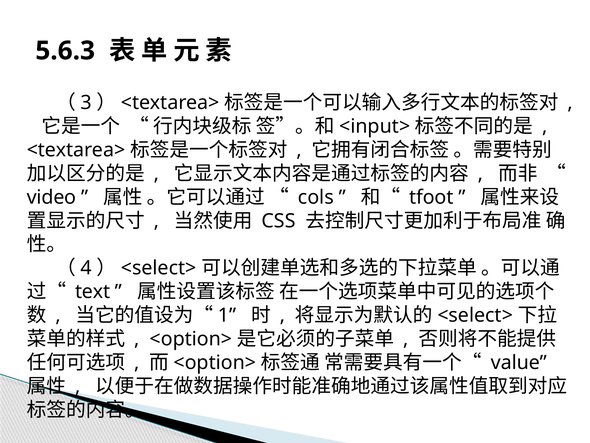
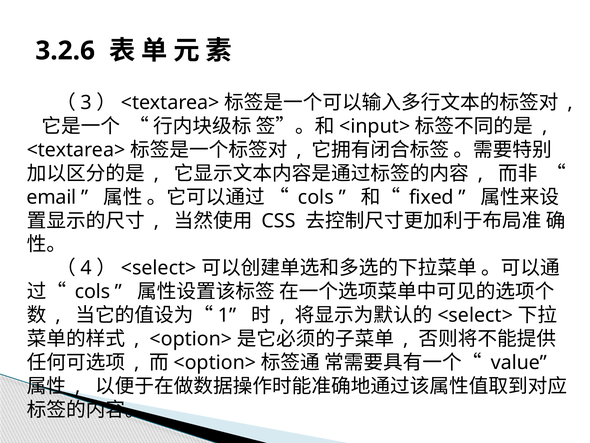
5.6.3: 5.6.3 -> 3.2.6 (65, 51)
video: video -> email (51, 197)
tfoot: tfoot -> fixed (431, 197)
text: text -> cols (93, 291)
